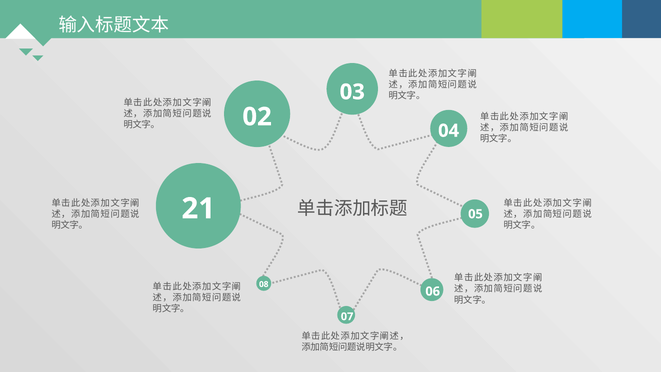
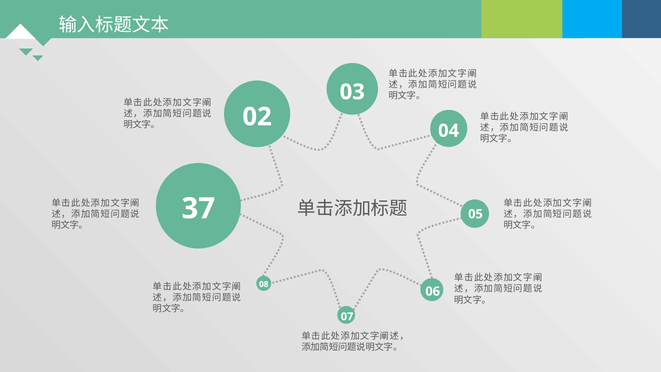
21: 21 -> 37 (198, 208)
